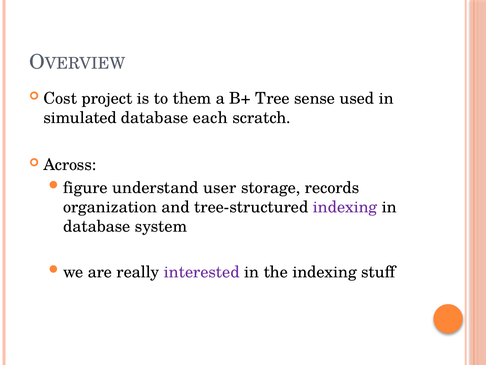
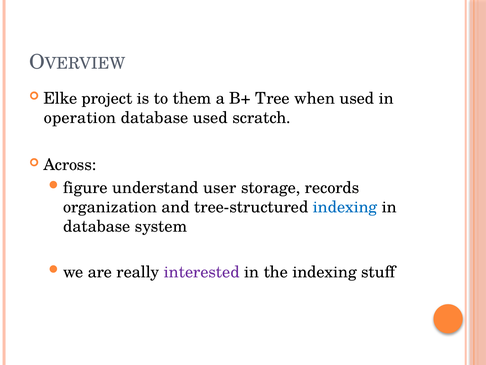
Cost: Cost -> Elke (60, 98)
sense: sense -> when (315, 98)
simulated: simulated -> operation (80, 118)
database each: each -> used (210, 118)
indexing colour: purple -> blue (345, 207)
